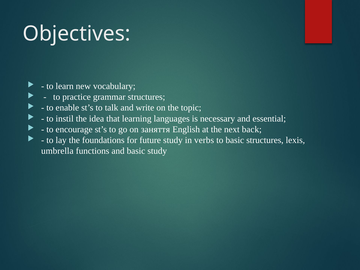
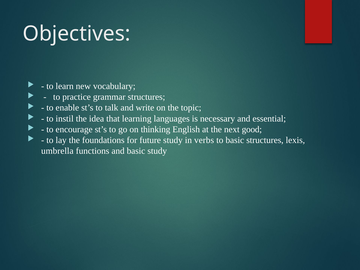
заняття: заняття -> thinking (156, 129)
back: back -> good (252, 129)
